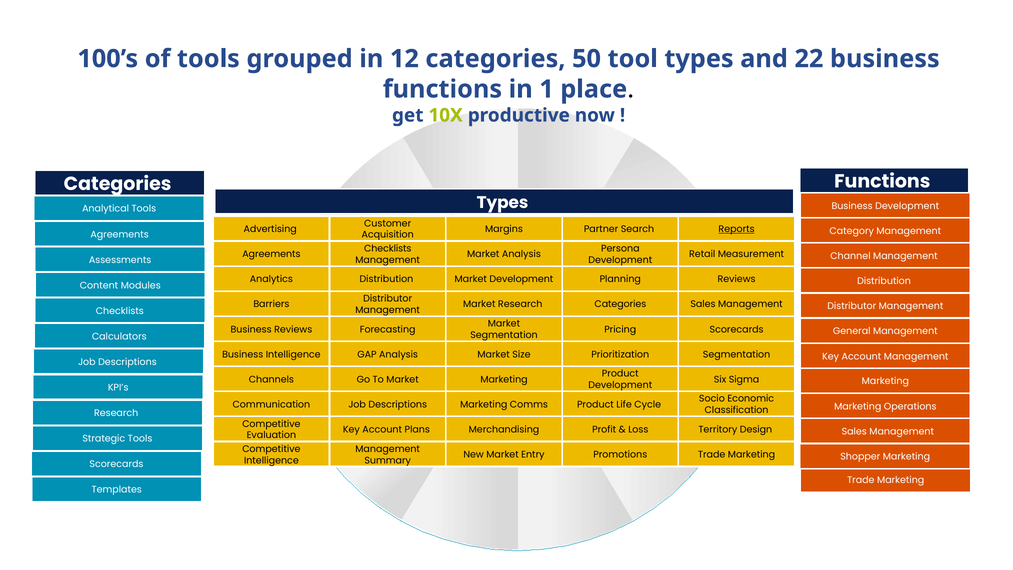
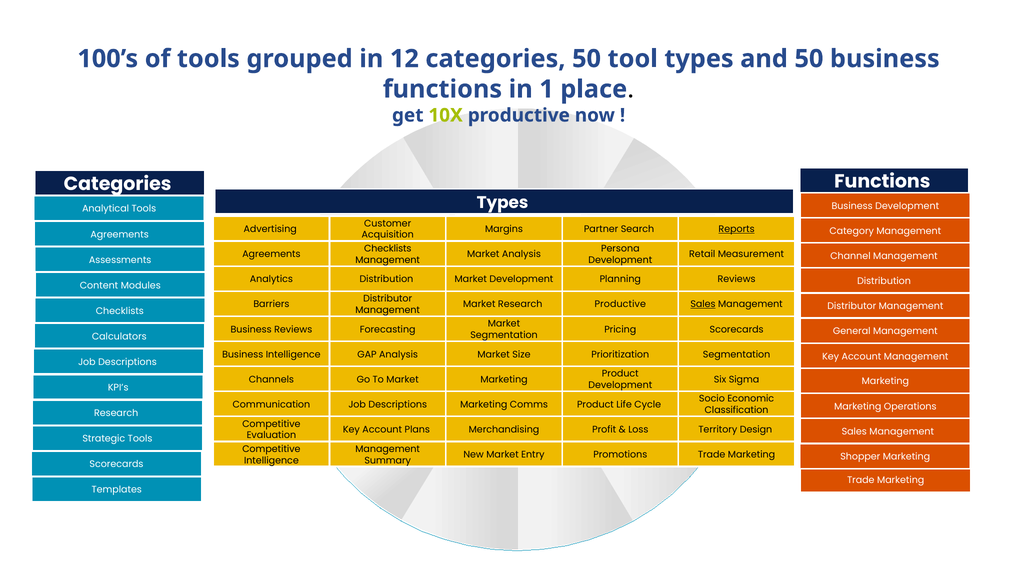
and 22: 22 -> 50 (809, 59)
Categories: Categories -> Productive (620, 304)
Sales underline: none -> present (703, 304)
